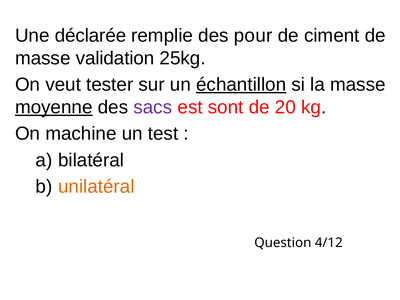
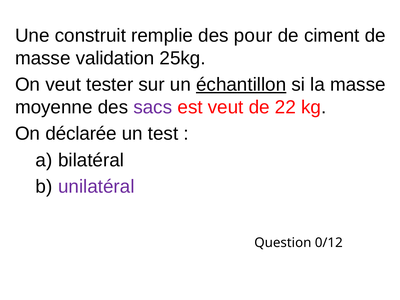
déclarée: déclarée -> construit (90, 36)
moyenne underline: present -> none (54, 107)
est sont: sont -> veut (226, 107)
20: 20 -> 22 (285, 107)
machine: machine -> déclarée (81, 134)
unilatéral colour: orange -> purple (96, 187)
4/12: 4/12 -> 0/12 (329, 243)
